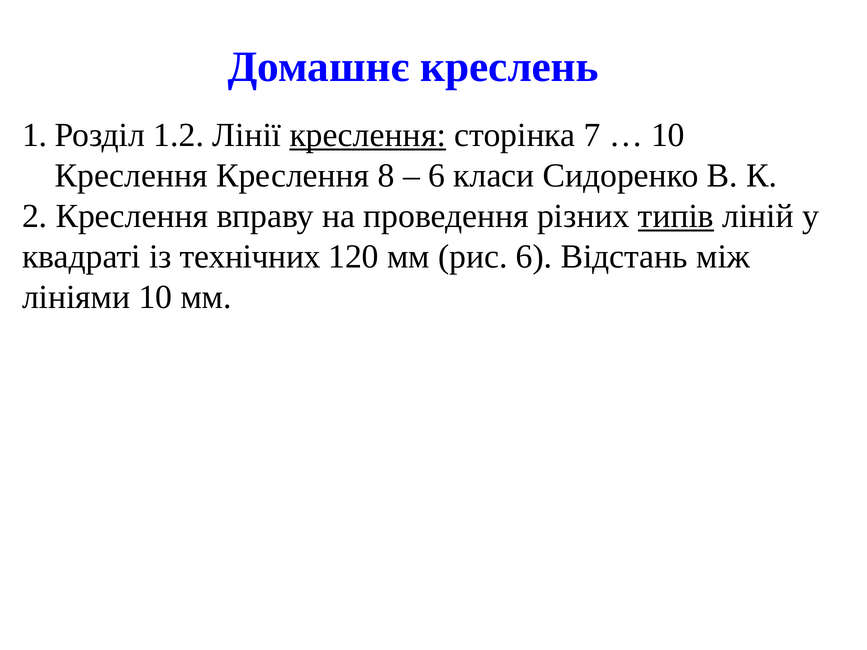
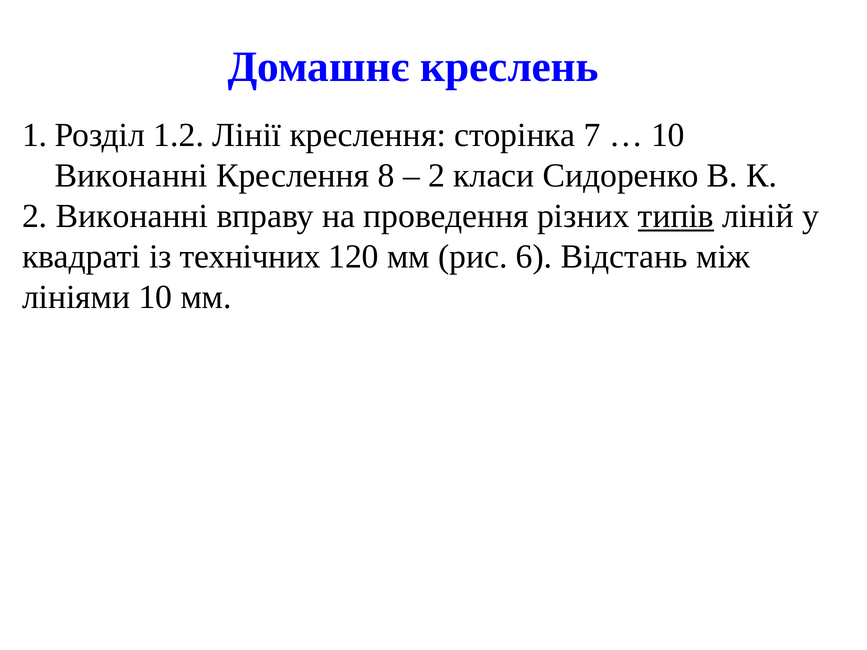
креслення underline: present -> none (368, 135)
Креслення: Креслення -> Виконанні (131, 176)
6: 6 -> 2 (437, 176)
2 Креслення: Креслення -> Виконанні (132, 216)
